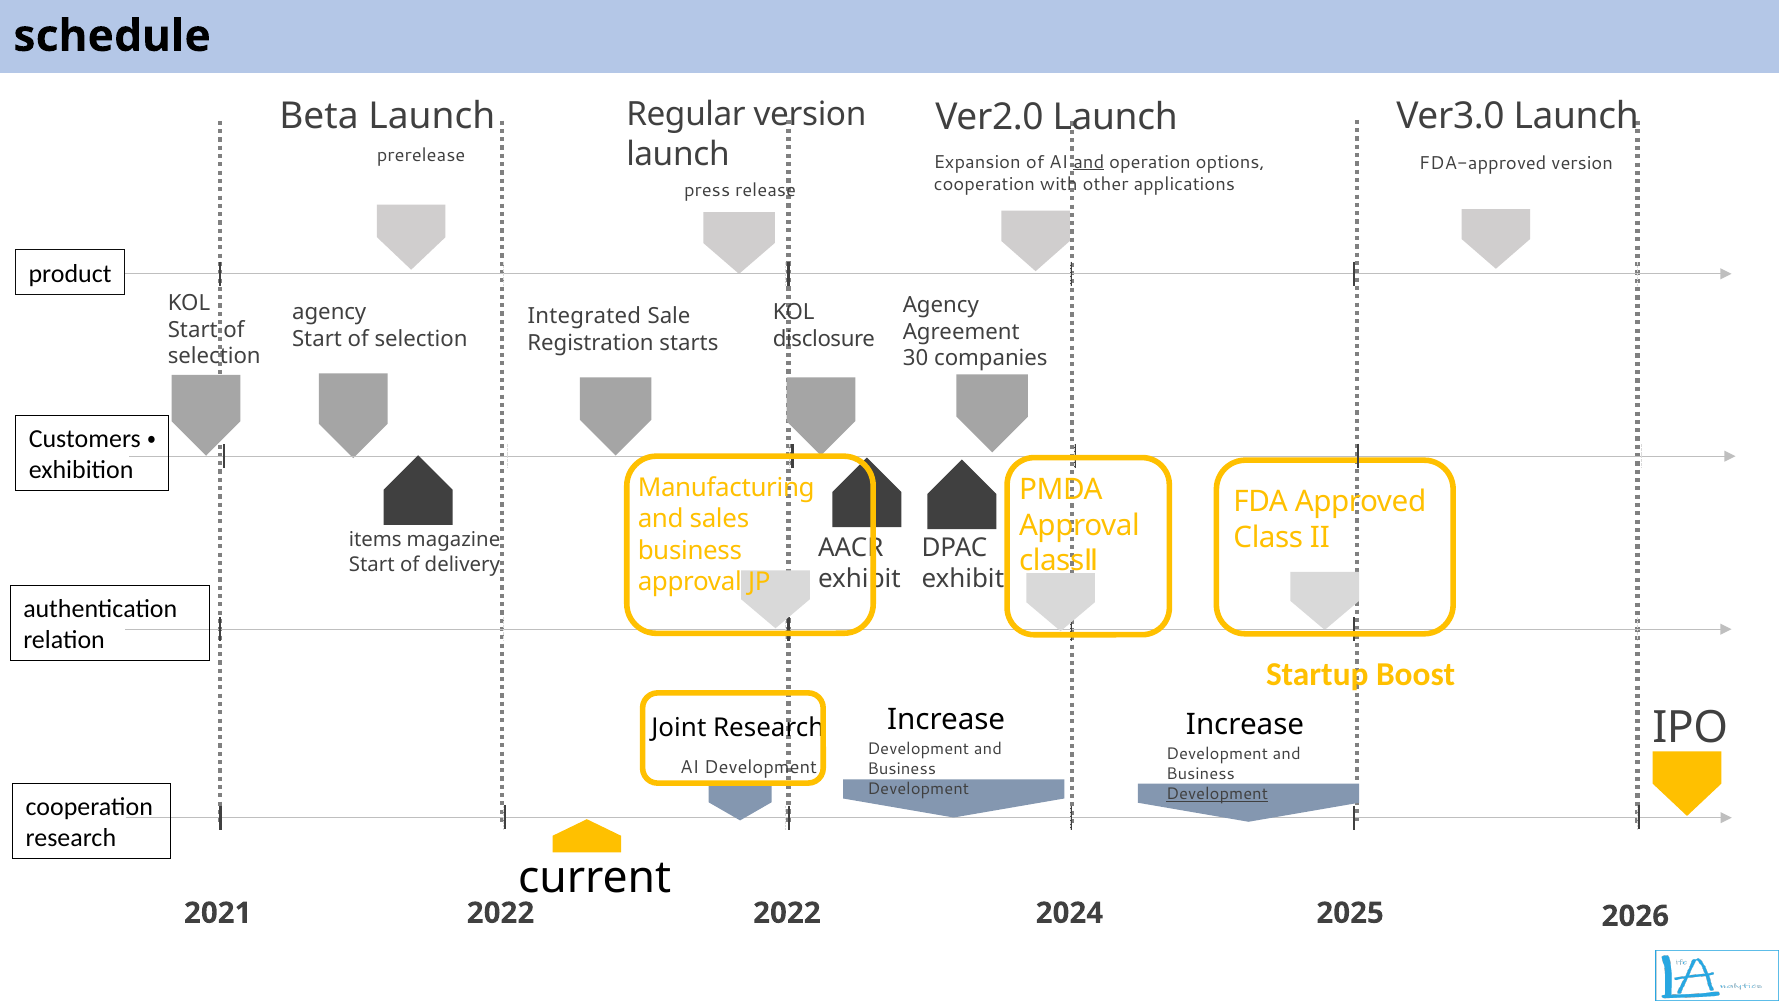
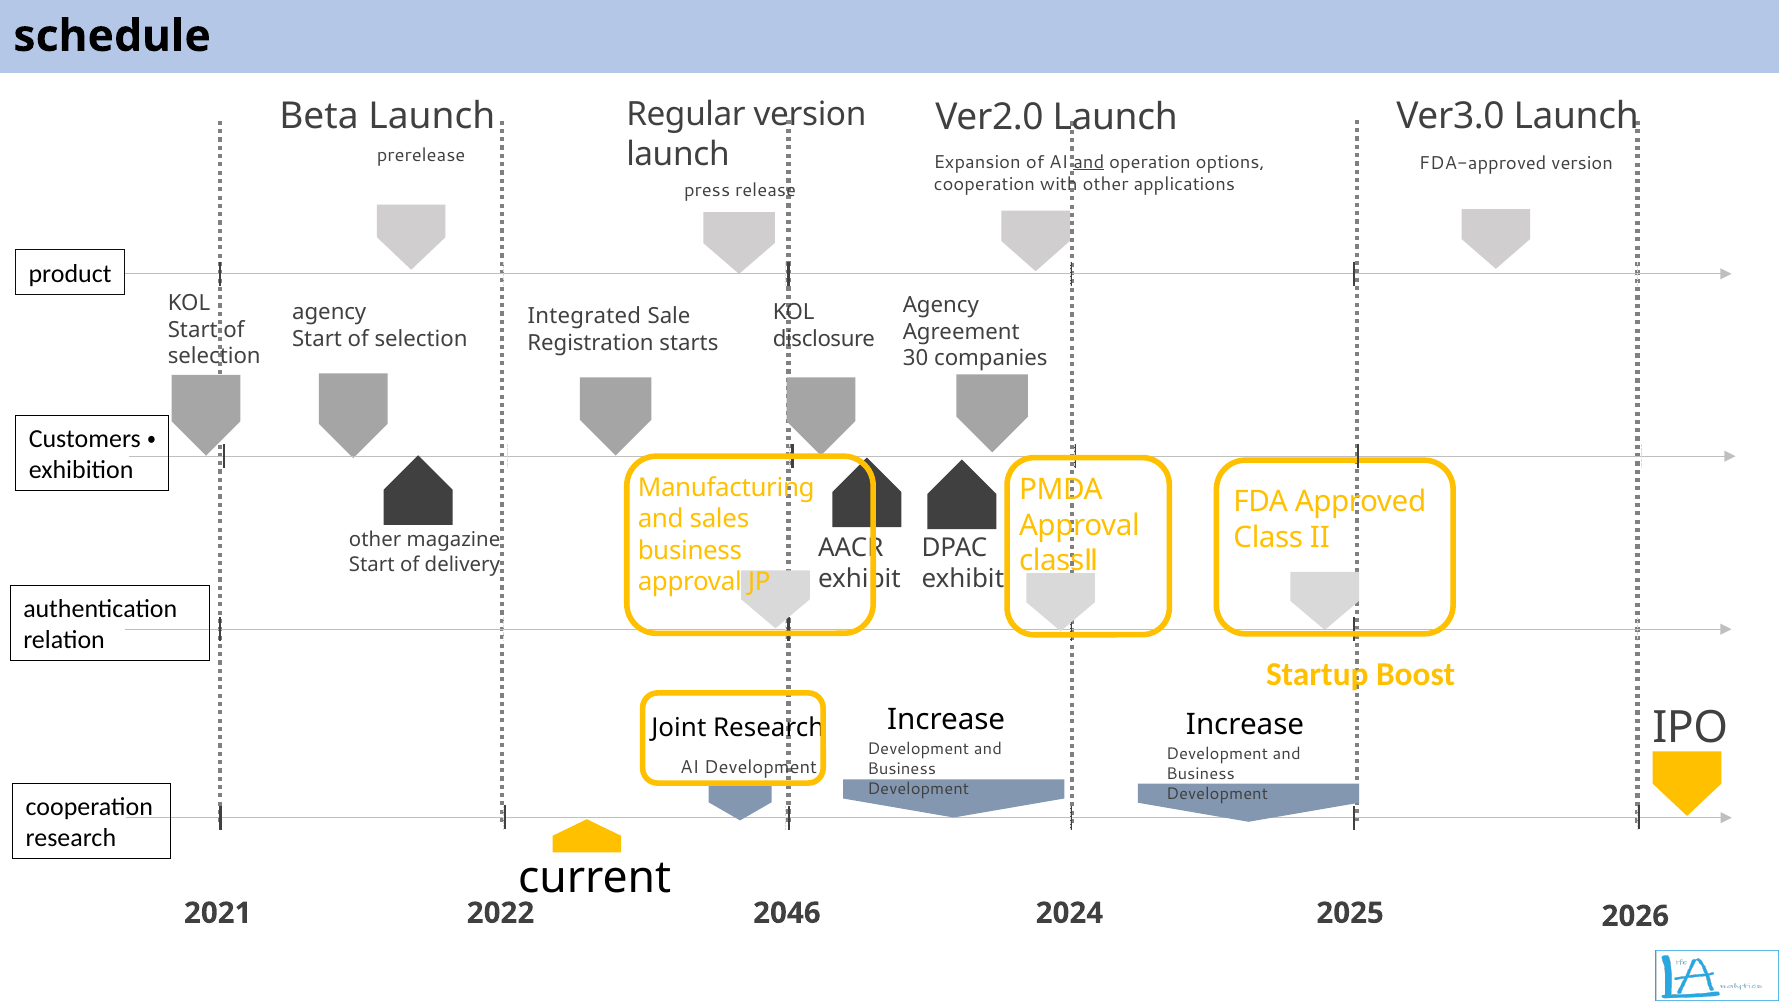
items: items -> other (375, 540)
Development underline: present -> none (1217, 794)
2022: 2022 -> 2046 (787, 913)
